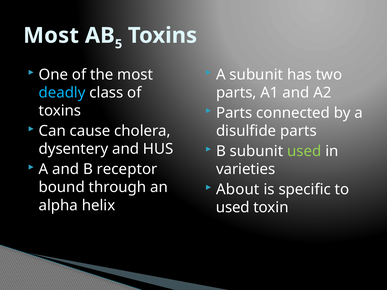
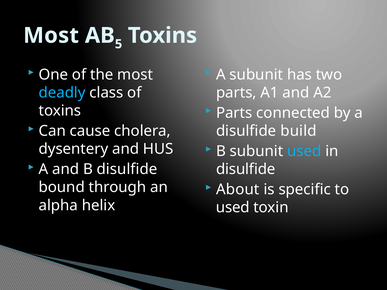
disulfide parts: parts -> build (298, 131)
used colour: light green -> light blue (304, 151)
B receptor: receptor -> disulfide (127, 169)
varieties: varieties -> disulfide (246, 169)
